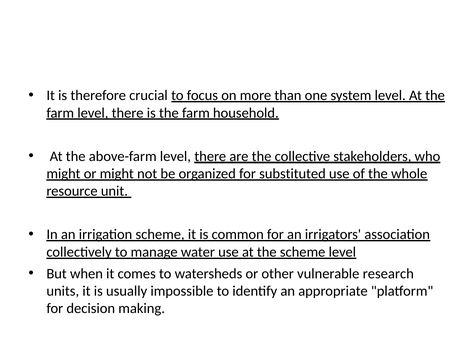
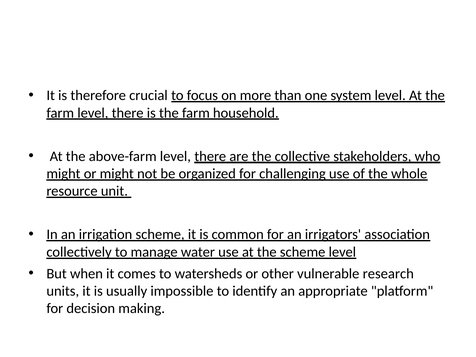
substituted: substituted -> challenging (292, 174)
